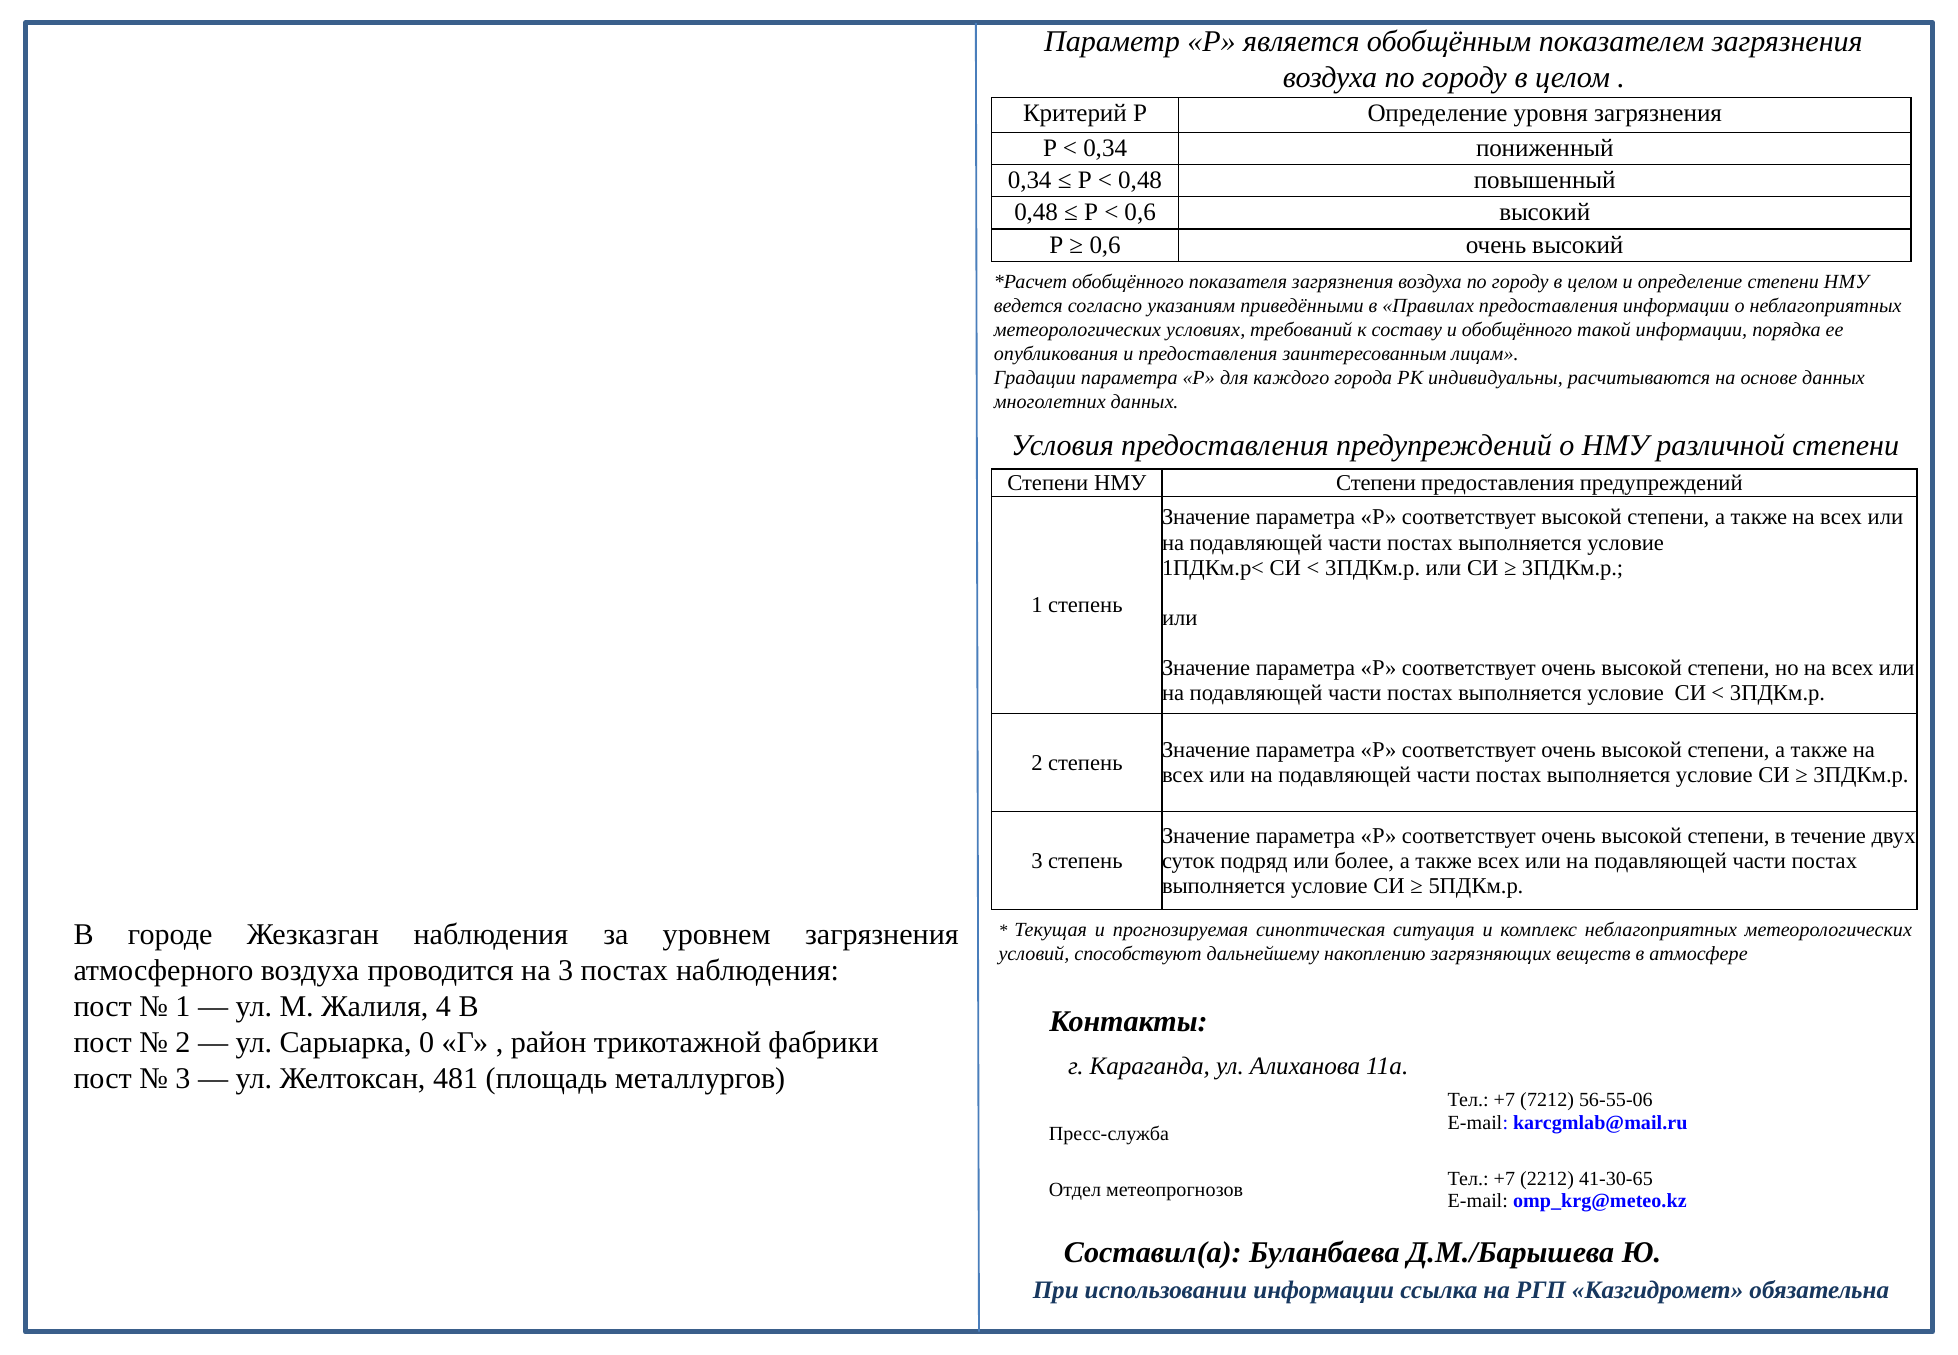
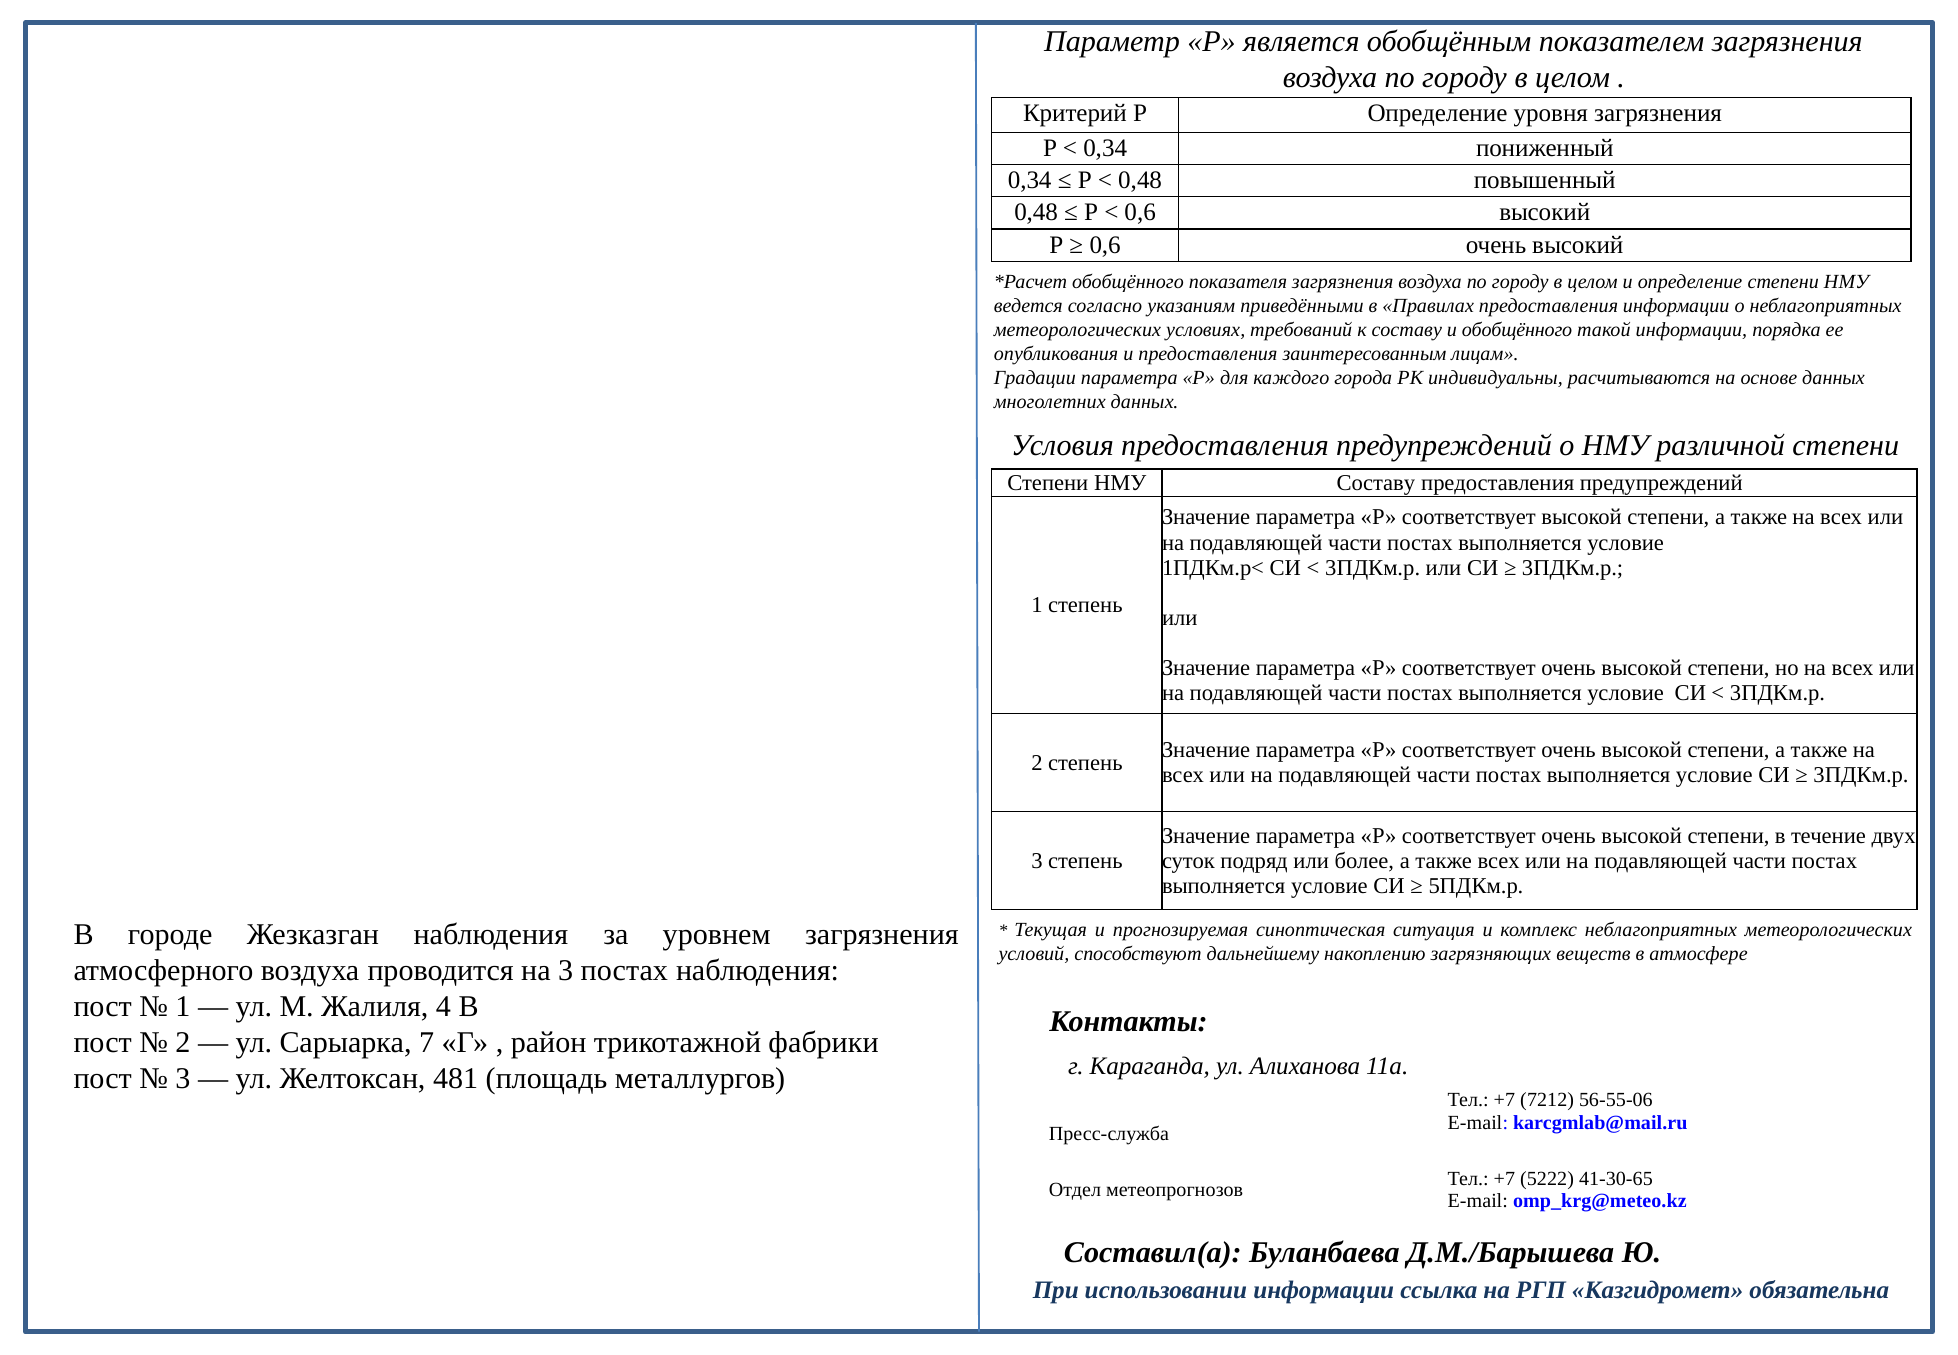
НМУ Степени: Степени -> Составу (1376, 483)
0: 0 -> 7 (427, 1043)
2212: 2212 -> 5222 (1547, 1179)
